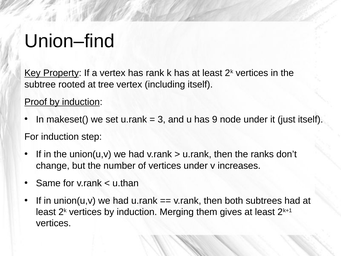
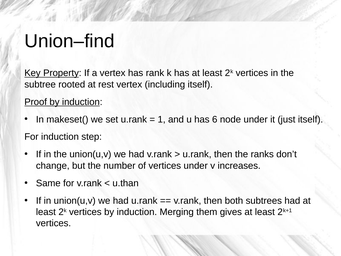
tree: tree -> rest (106, 84)
3: 3 -> 1 (162, 119)
9: 9 -> 6 (215, 119)
